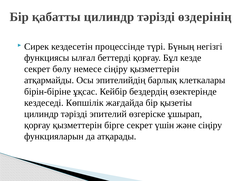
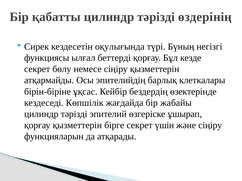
процессінде: процессінде -> оқулығында (120, 47)
қызетіы: қызетіы -> жабайы (176, 103)
